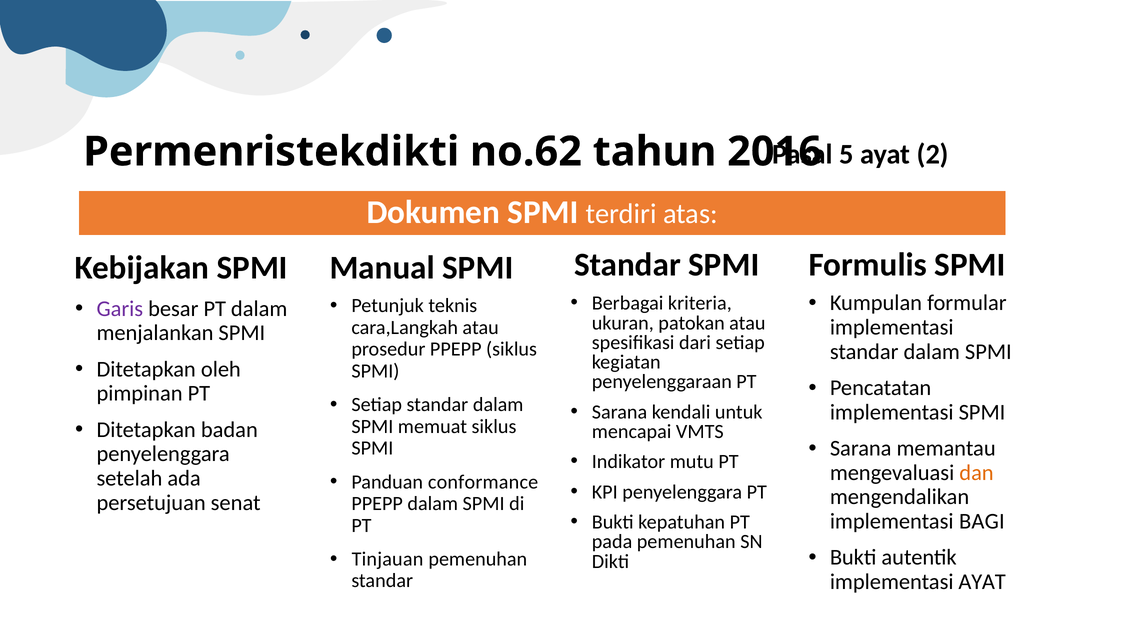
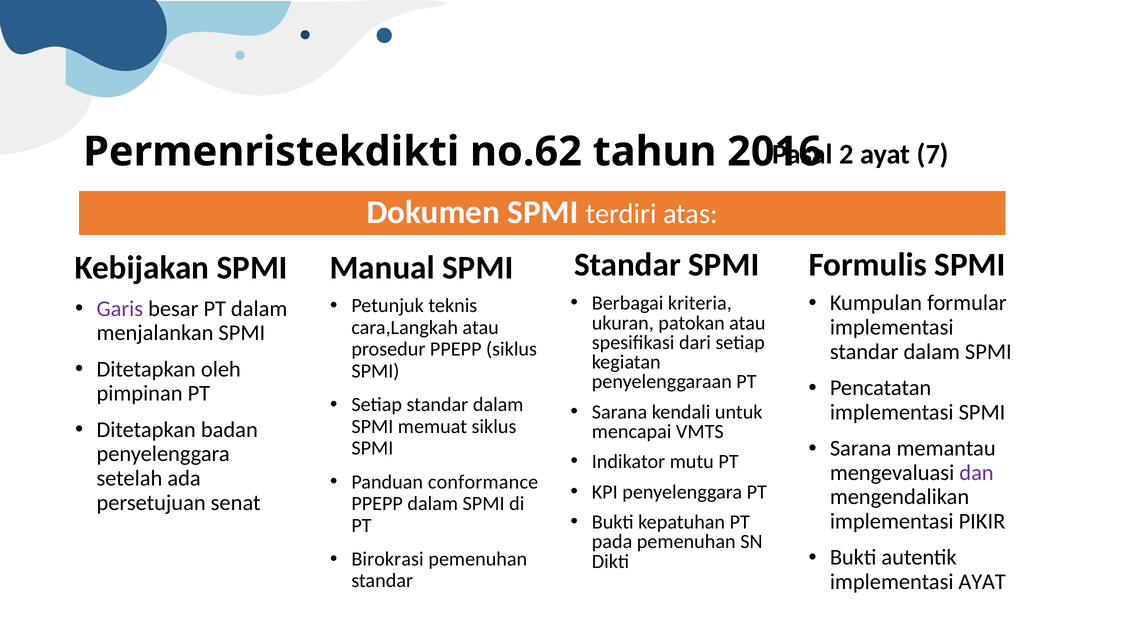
5: 5 -> 2 (847, 154)
2: 2 -> 7 (933, 154)
dan colour: orange -> purple (977, 472)
BAGI: BAGI -> PIKIR (982, 521)
Tinjauan: Tinjauan -> Birokrasi (388, 559)
